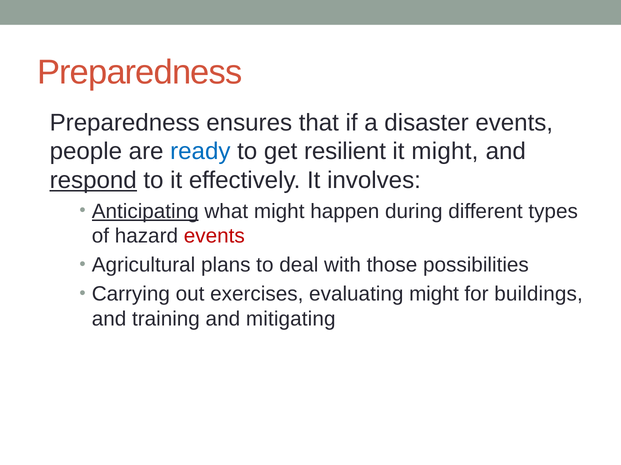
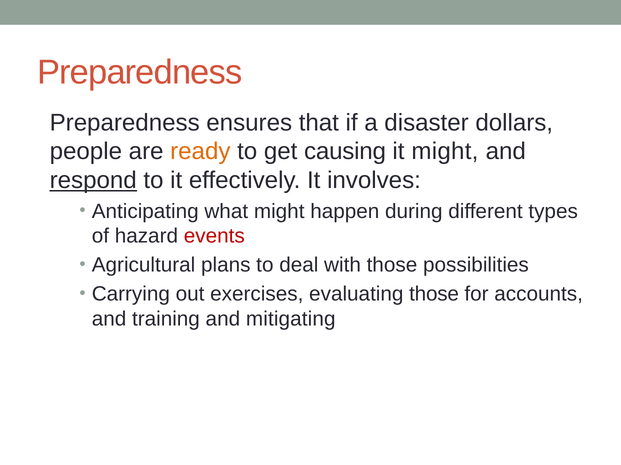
disaster events: events -> dollars (514, 123)
ready colour: blue -> orange (200, 152)
resilient: resilient -> causing (345, 152)
Anticipating underline: present -> none (145, 212)
evaluating might: might -> those (434, 294)
buildings: buildings -> accounts (539, 294)
